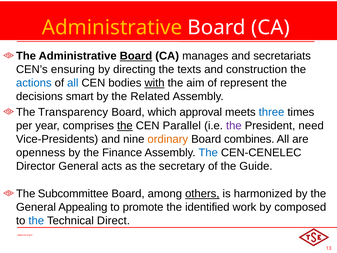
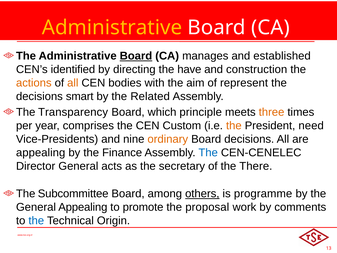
secretariats: secretariats -> established (282, 56)
ensuring: ensuring -> identified (73, 69)
texts: texts -> have (189, 69)
actions colour: blue -> orange (34, 83)
all colour: blue -> orange (73, 83)
with underline: present -> none (155, 83)
approval: approval -> principle (201, 112)
three colour: blue -> orange (272, 112)
the underline: present -> none (125, 126)
Parallel: Parallel -> Custom (182, 126)
the colour: purple -> orange (234, 126)
Board combines: combines -> decisions (249, 139)
openness: openness -> appealing (41, 153)
Guide: Guide -> There (256, 166)
harmonized: harmonized -> programme (263, 194)
identified: identified -> proposal (207, 207)
composed: composed -> comments (300, 207)
Direct: Direct -> Origin (113, 221)
